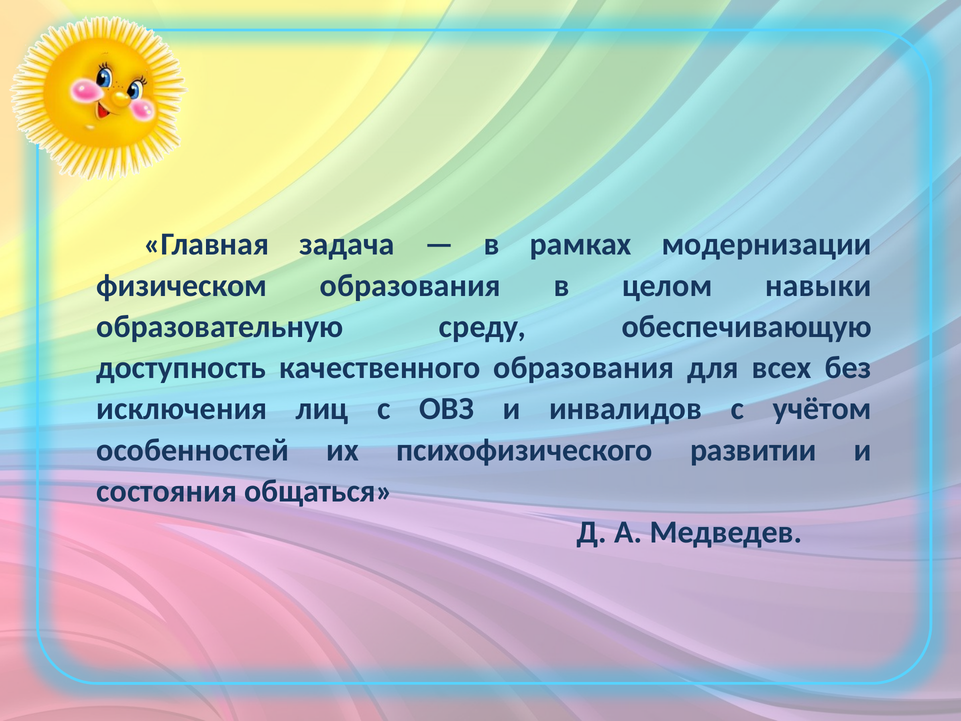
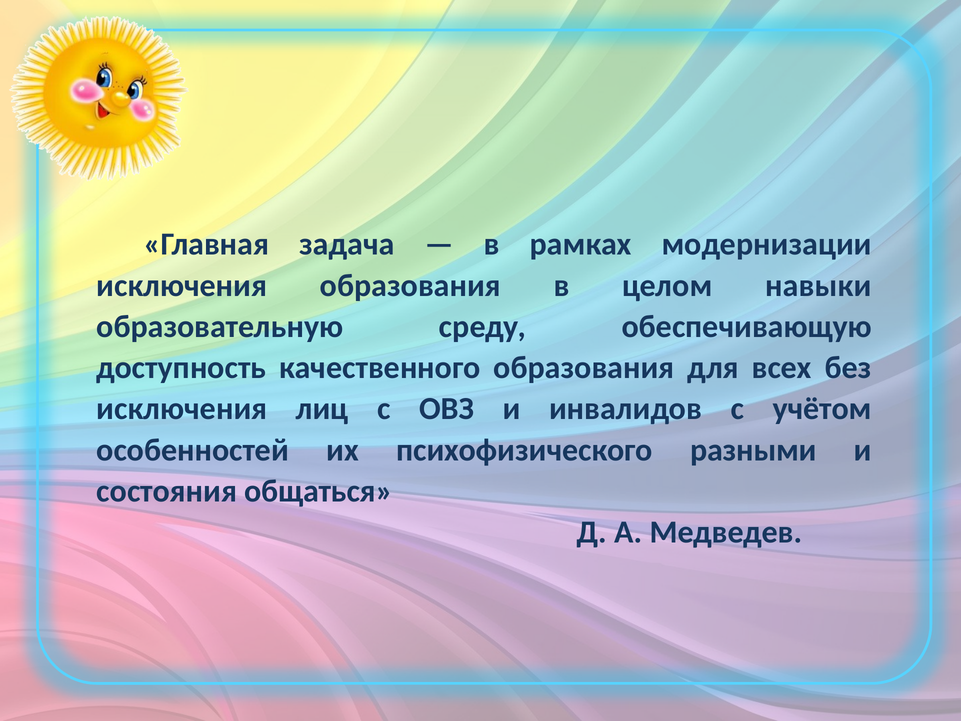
физическом: физическом -> исключения (182, 285)
развитии: развитии -> разными (753, 450)
